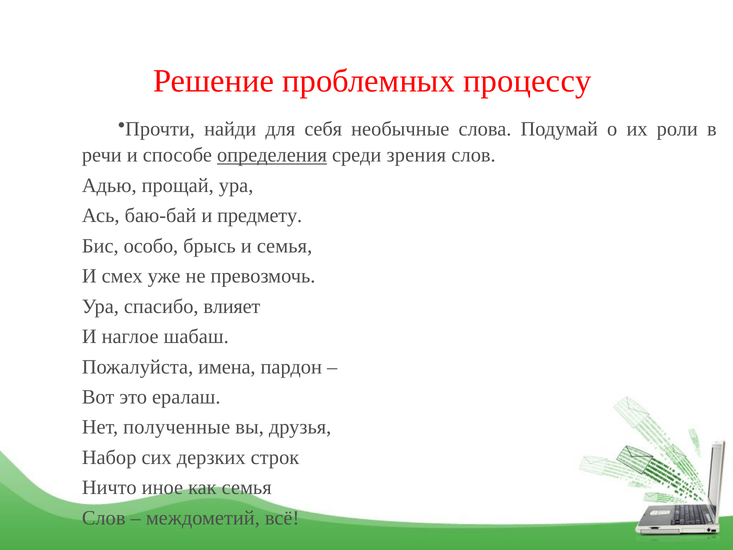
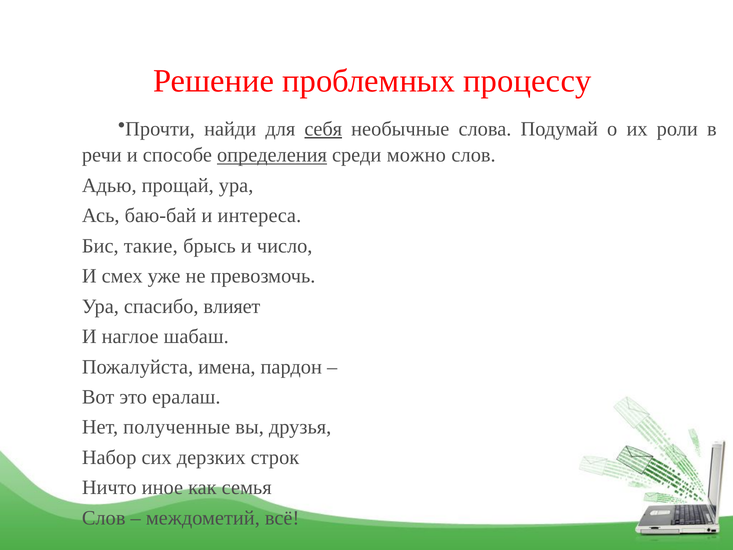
себя underline: none -> present (323, 129)
зрения: зрения -> можно (416, 155)
предмету: предмету -> интереса (259, 216)
особо: особо -> такие (151, 246)
и семья: семья -> число (285, 246)
